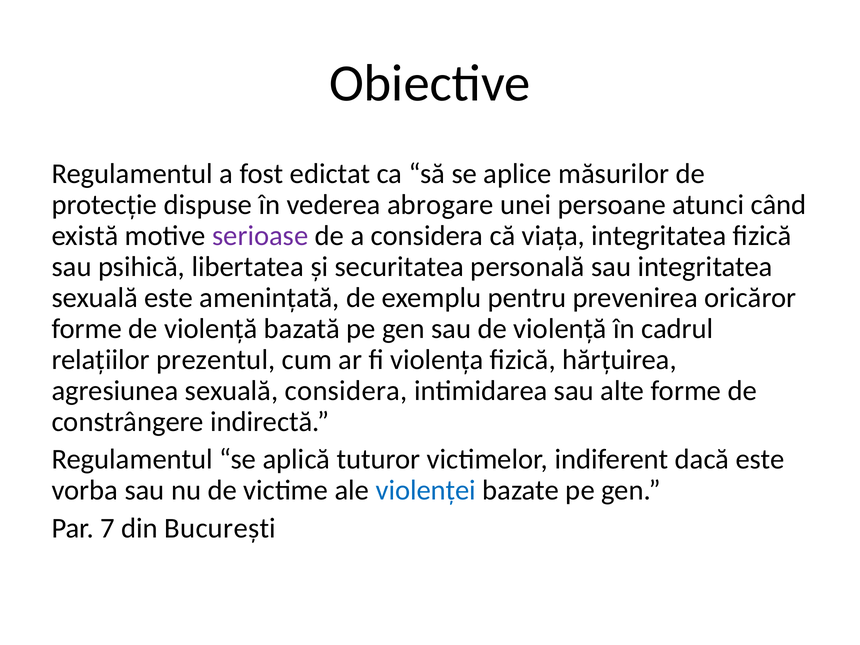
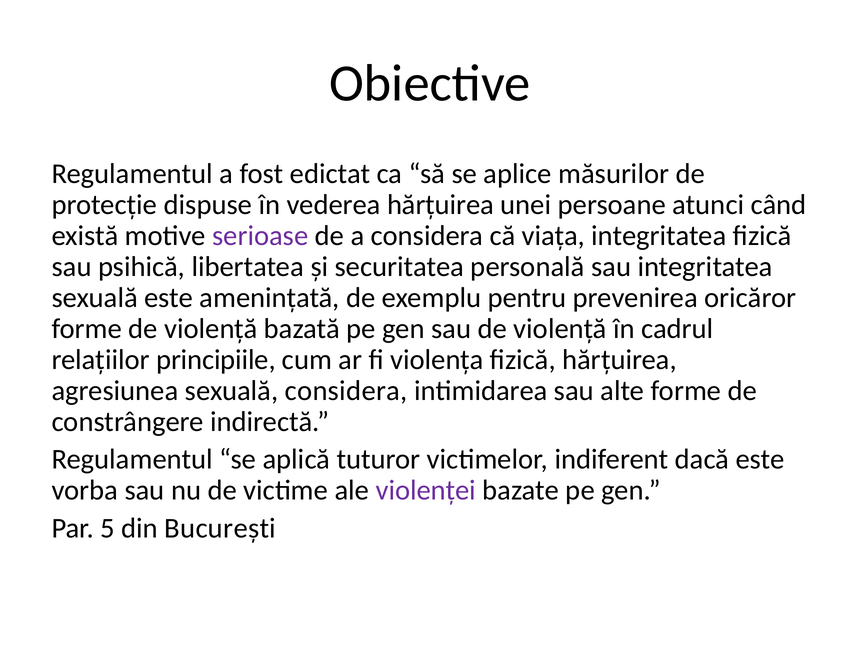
vederea abrogare: abrogare -> hărțuirea (440, 205)
prezentul: prezentul -> principiile (216, 360)
violenței colour: blue -> purple (426, 490)
7: 7 -> 5 (108, 528)
